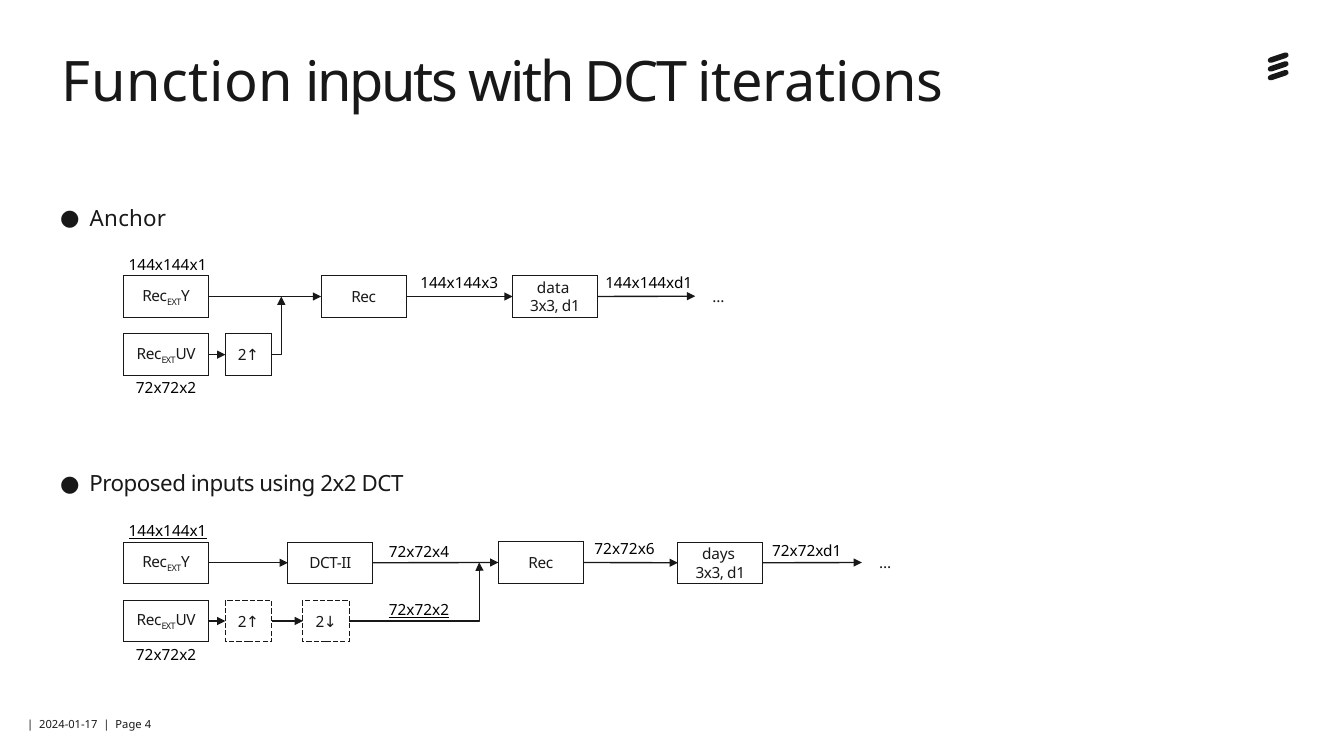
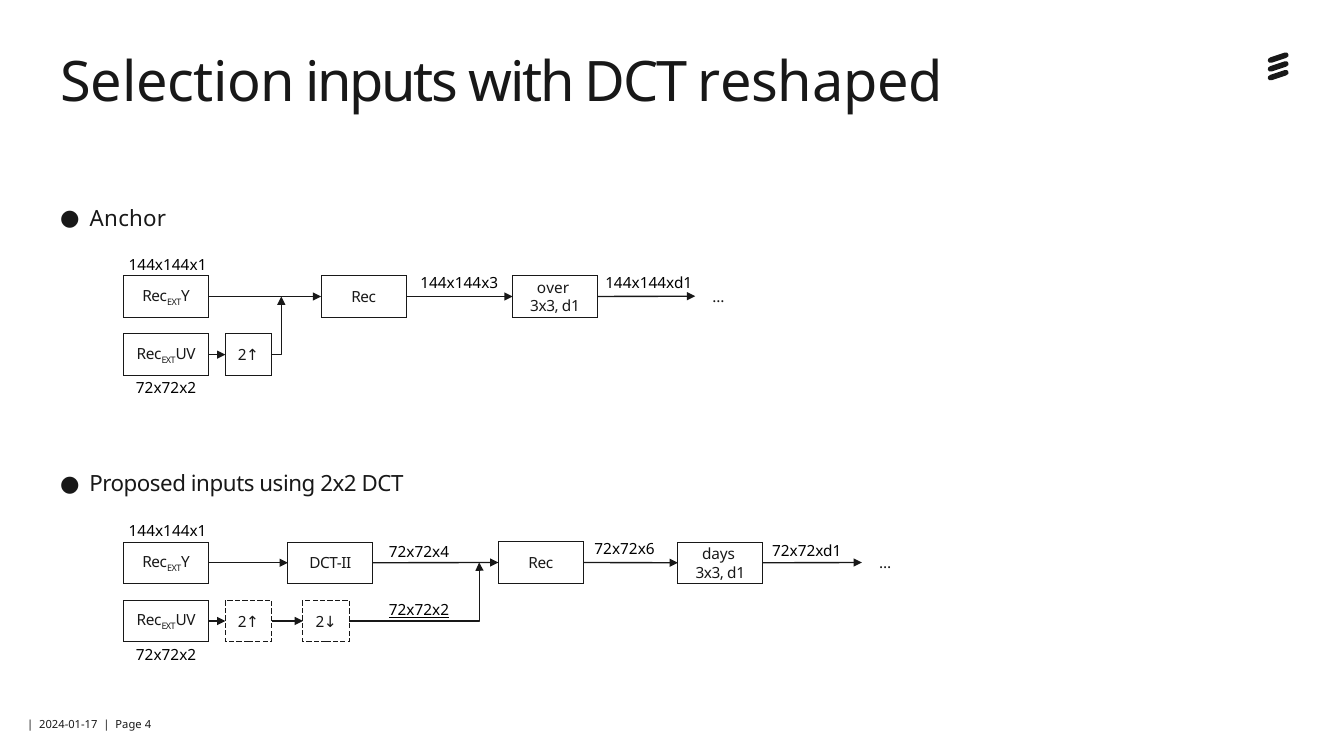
Function: Function -> Selection (178, 83)
iterations: iterations -> reshaped (820, 83)
data: data -> over (553, 288)
144x144x1 underline: present -> none (168, 532)
